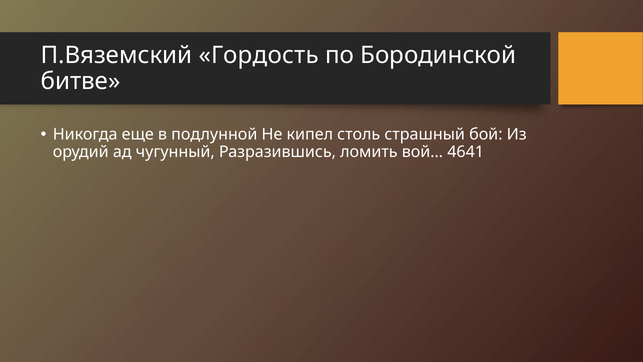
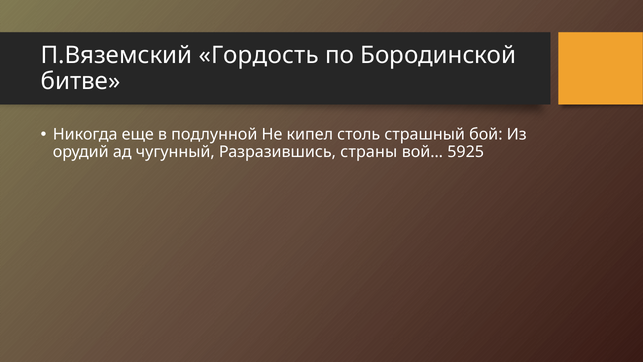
ломить: ломить -> страны (369, 152)
4641: 4641 -> 5925 (466, 152)
